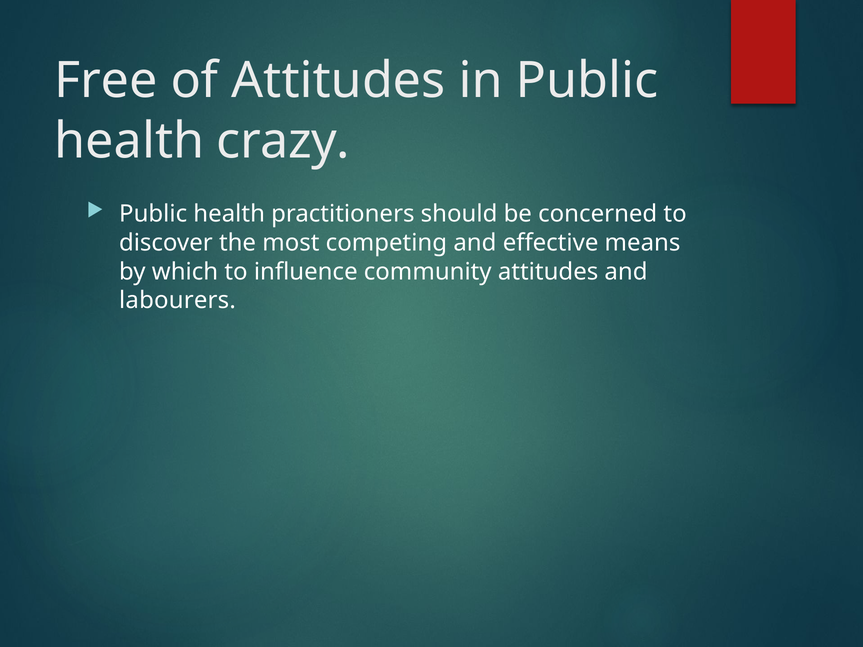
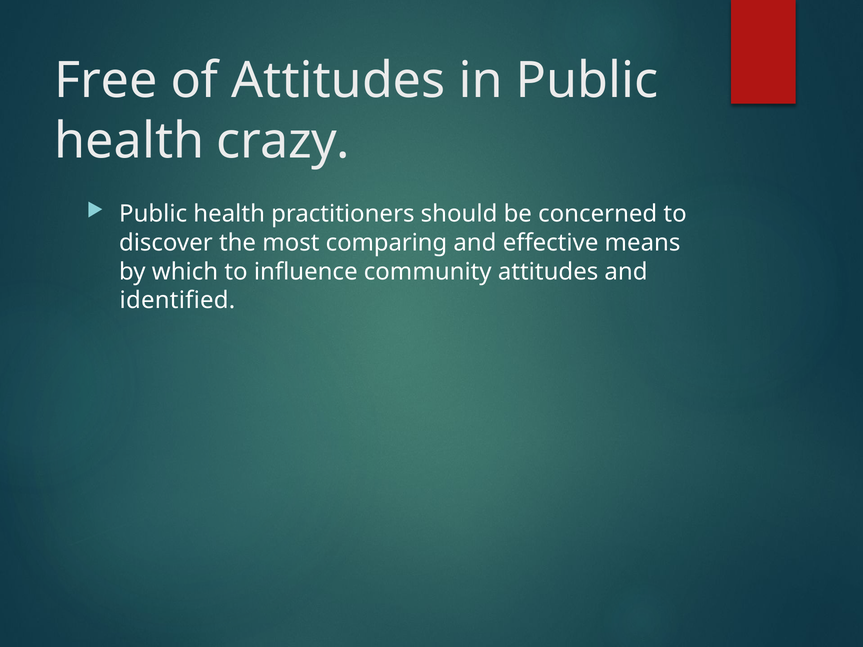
competing: competing -> comparing (386, 243)
labourers: labourers -> identified (177, 300)
